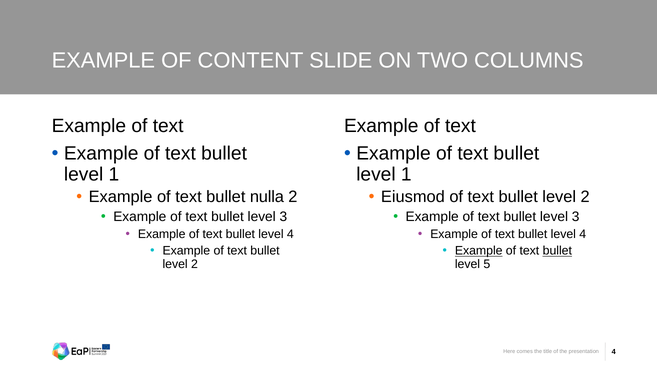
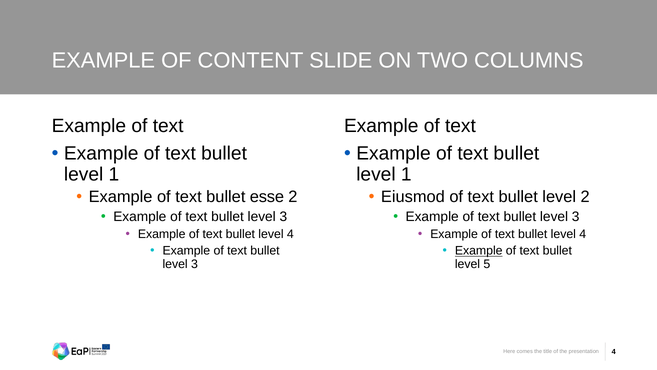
nulla: nulla -> esse (267, 197)
bullet underline: present -> none (557, 251)
2: 2 -> 3 (195, 264)
